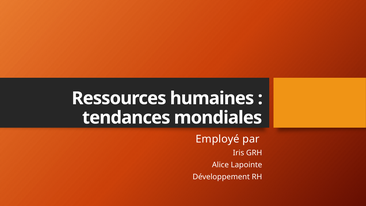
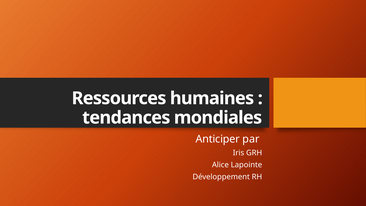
Employé: Employé -> Anticiper (218, 139)
